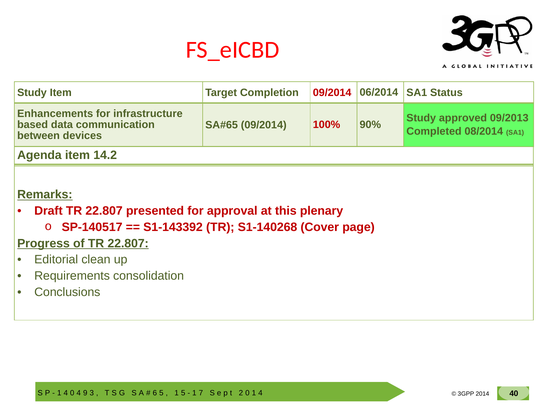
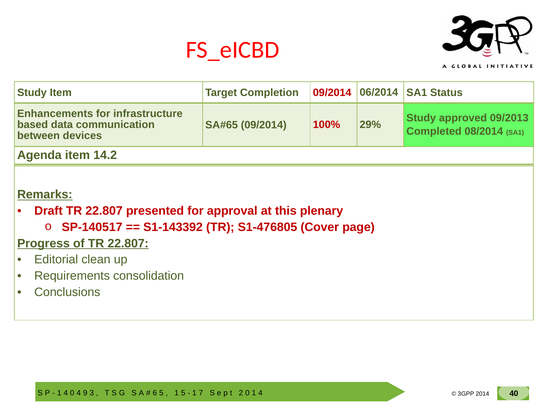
90%: 90% -> 29% (370, 125)
S1-140268: S1-140268 -> S1-476805 (267, 227)
